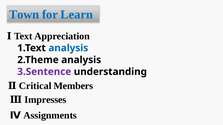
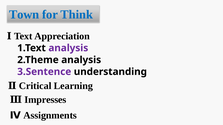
Learn: Learn -> Think (77, 15)
analysis colour: blue -> purple (68, 48)
Members: Members -> Learning (73, 86)
